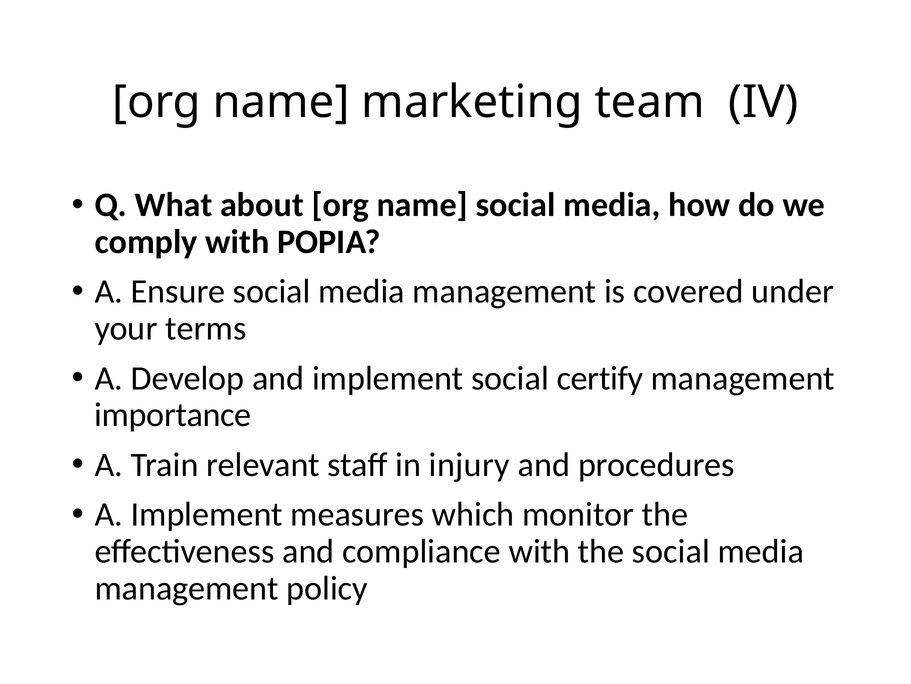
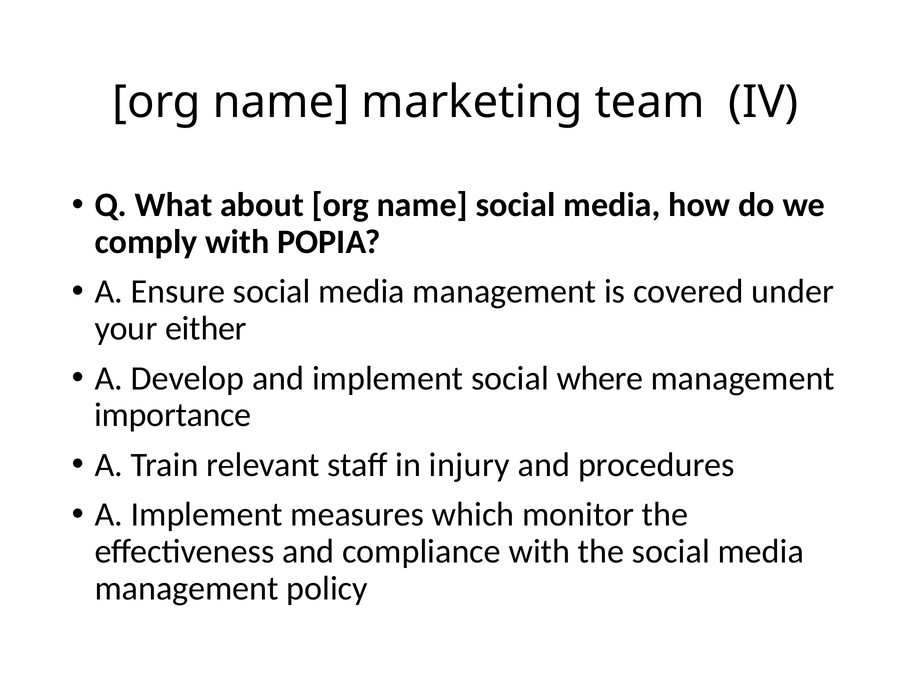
terms: terms -> either (206, 328)
certify: certify -> where (600, 378)
